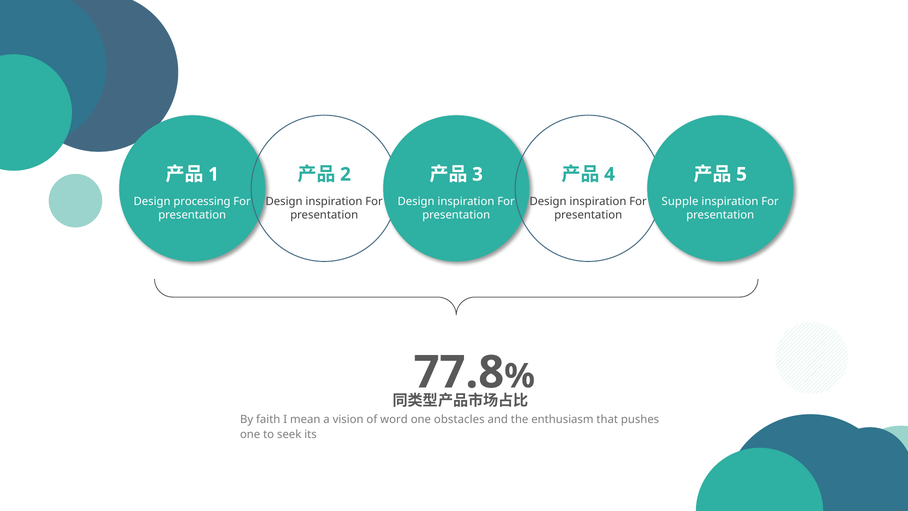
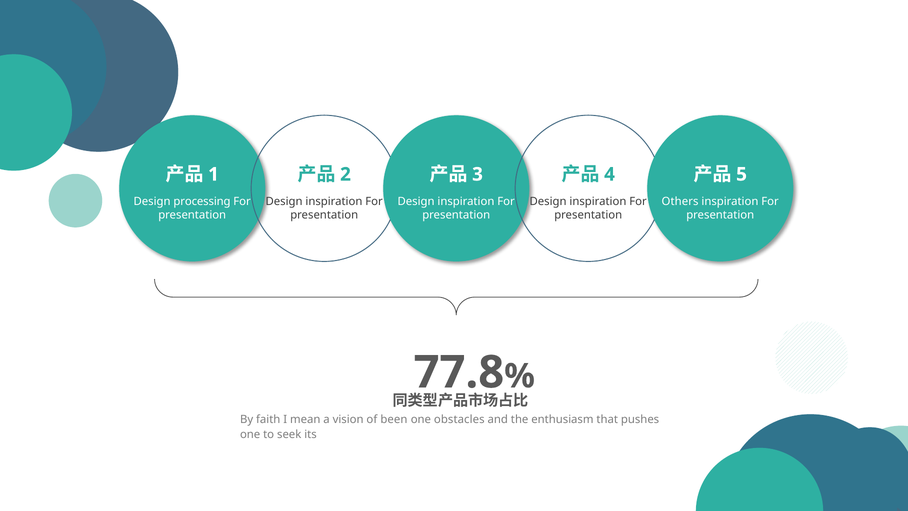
Supple: Supple -> Others (680, 201)
word: word -> been (394, 419)
